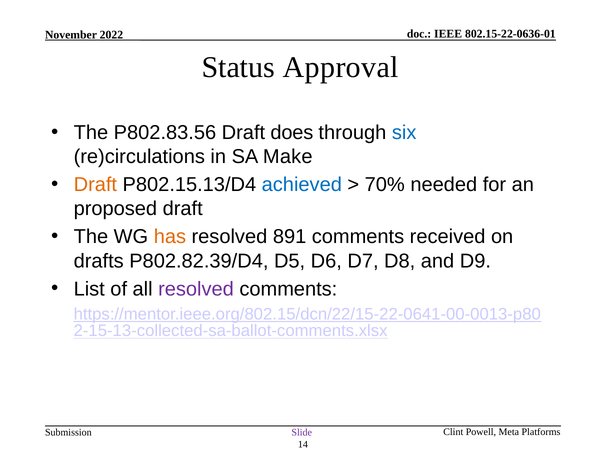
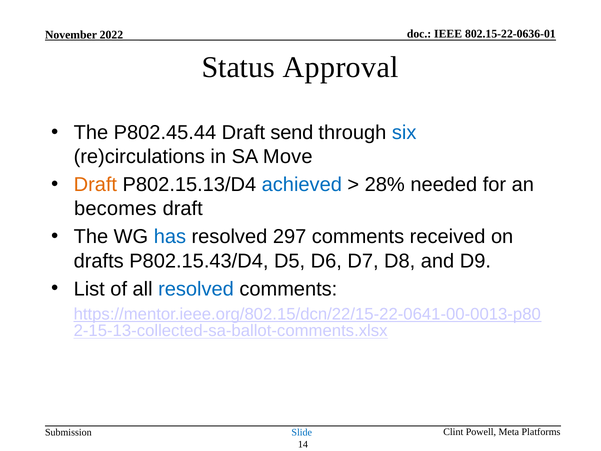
P802.83.56: P802.83.56 -> P802.45.44 (165, 133)
does: does -> send (292, 133)
Make: Make -> Move (288, 157)
70%: 70% -> 28% (385, 185)
proposed: proposed -> becomes (115, 209)
has colour: orange -> blue (170, 237)
891: 891 -> 297 (290, 237)
P802.82.39/D4: P802.82.39/D4 -> P802.15.43/D4 (199, 261)
resolved colour: purple -> blue (196, 289)
Slide colour: purple -> blue (302, 432)
